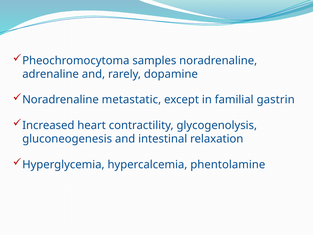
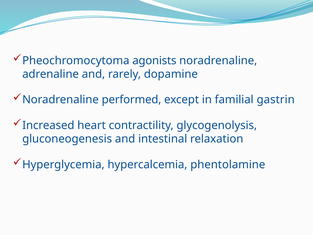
samples: samples -> agonists (154, 60)
metastatic: metastatic -> performed (132, 100)
